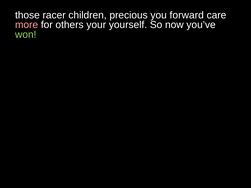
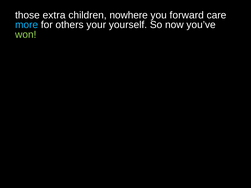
racer: racer -> extra (54, 15)
precious: precious -> nowhere (129, 15)
more colour: pink -> light blue (27, 25)
